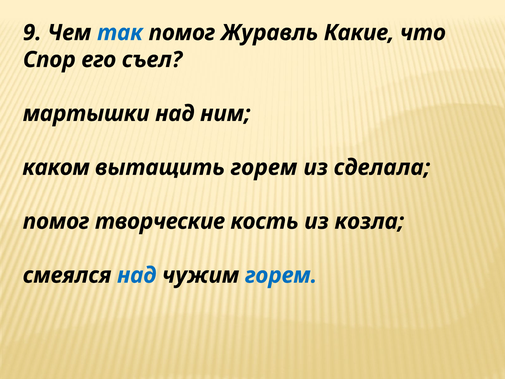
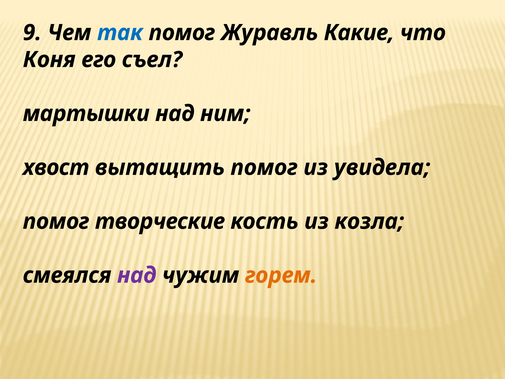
Спор: Спор -> Коня (49, 60)
каком: каком -> хвост (56, 167)
вытащить горем: горем -> помог (264, 167)
сделала: сделала -> увидела (382, 167)
над colour: blue -> purple (137, 275)
горем colour: blue -> orange (281, 275)
